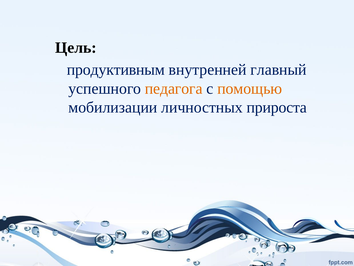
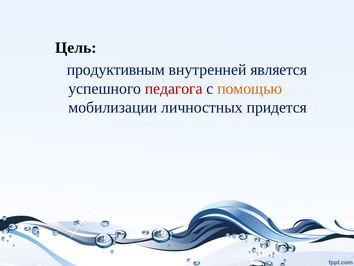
главный: главный -> является (279, 70)
педагога colour: orange -> red (174, 88)
прироста: прироста -> придется (277, 107)
